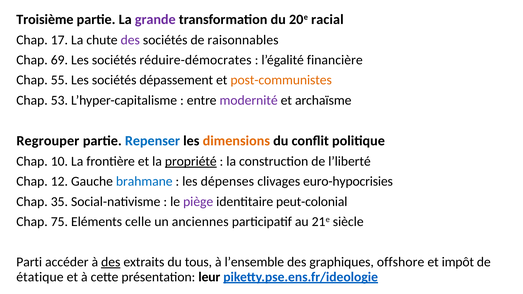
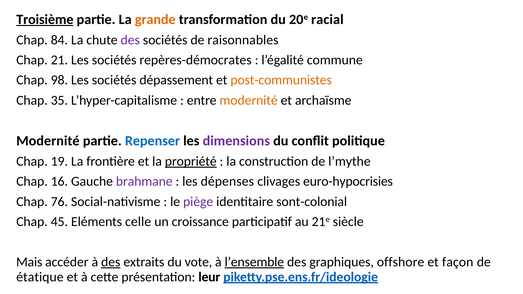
Troisième underline: none -> present (45, 19)
grande colour: purple -> orange (155, 19)
17: 17 -> 84 (59, 40)
69: 69 -> 21 (59, 60)
réduire-démocrates: réduire-démocrates -> repères-démocrates (196, 60)
financière: financière -> commune (335, 60)
55: 55 -> 98 (59, 80)
53: 53 -> 35 (59, 100)
modernité colour: purple -> orange (249, 100)
Regrouper: Regrouper -> Modernité (48, 141)
dimensions colour: orange -> purple (236, 141)
10: 10 -> 19 (59, 161)
l’liberté: l’liberté -> l’mythe (349, 161)
12: 12 -> 16 (59, 182)
brahmane colour: blue -> purple (144, 182)
35: 35 -> 76 (59, 202)
peut-colonial: peut-colonial -> sont-colonial (312, 202)
75: 75 -> 45 (59, 222)
anciennes: anciennes -> croissance (200, 222)
Parti: Parti -> Mais (29, 262)
tous: tous -> vote (198, 262)
l’ensemble underline: none -> present (254, 262)
impôt: impôt -> façon (458, 262)
